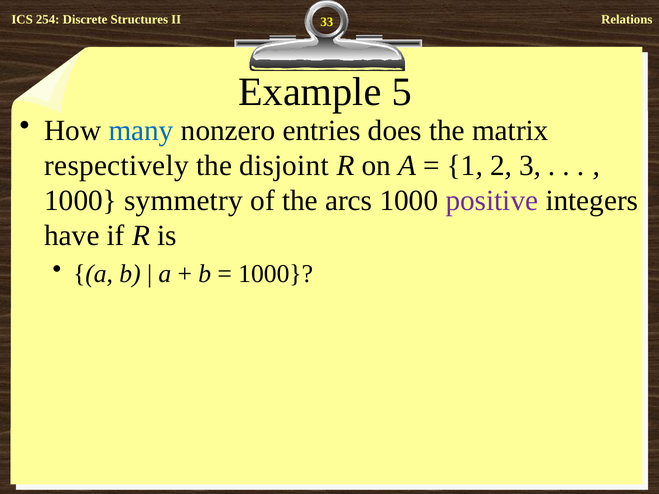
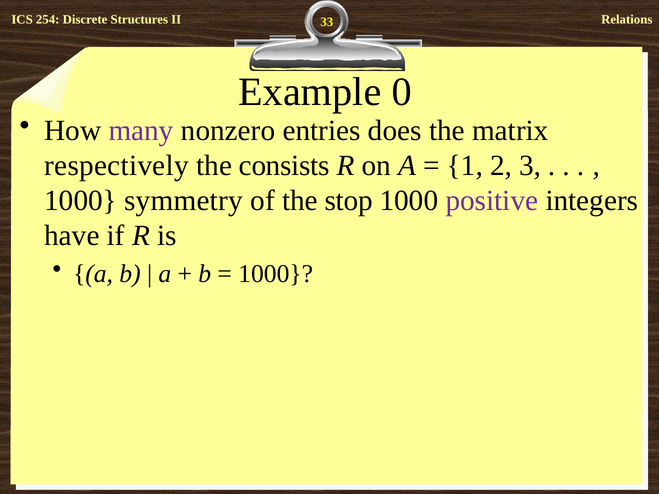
5: 5 -> 0 (402, 92)
many colour: blue -> purple (141, 130)
disjoint: disjoint -> consists (284, 166)
arcs: arcs -> stop (349, 201)
